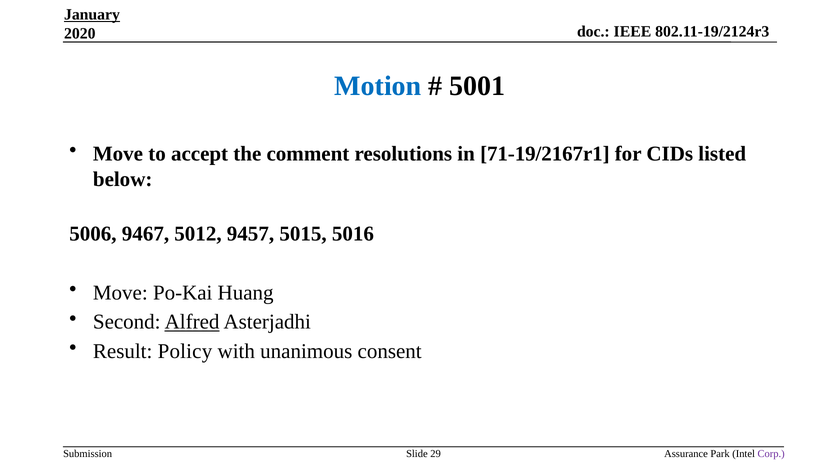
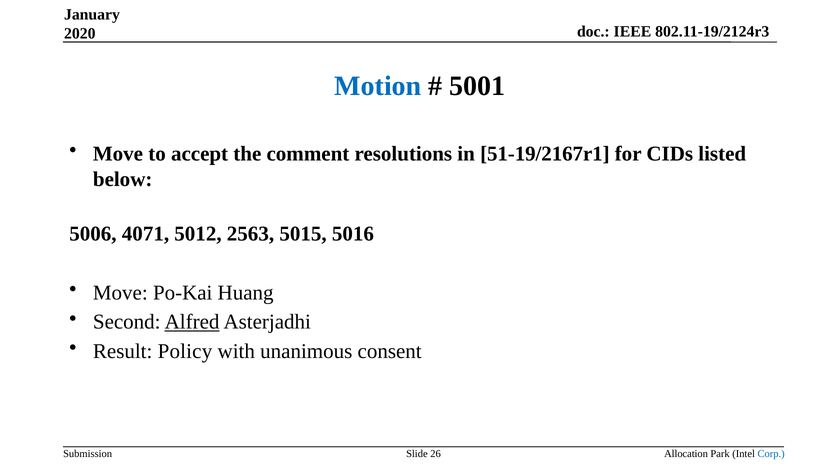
January underline: present -> none (92, 15)
71-19/2167r1: 71-19/2167r1 -> 51-19/2167r1 (545, 154)
9467: 9467 -> 4071 (146, 234)
9457: 9457 -> 2563 (250, 234)
29: 29 -> 26 (436, 453)
Assurance: Assurance -> Allocation (686, 453)
Corp colour: purple -> blue (771, 453)
